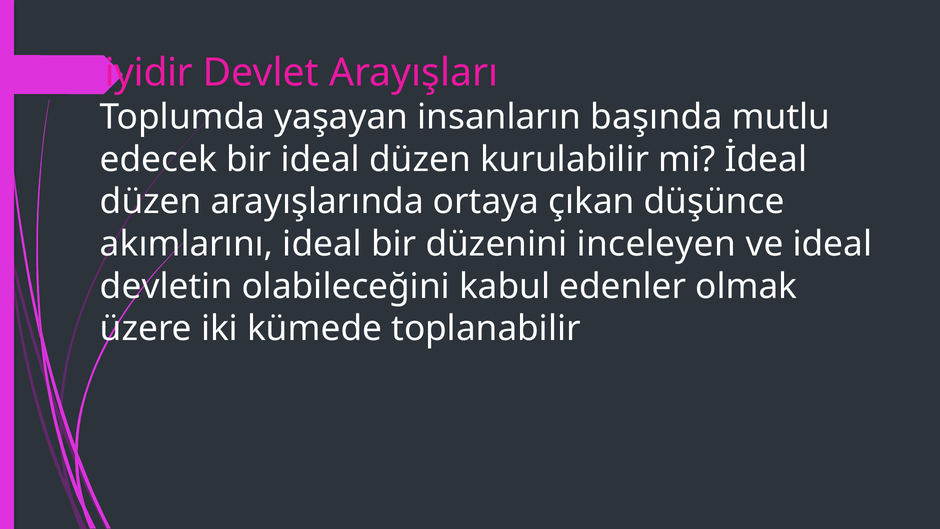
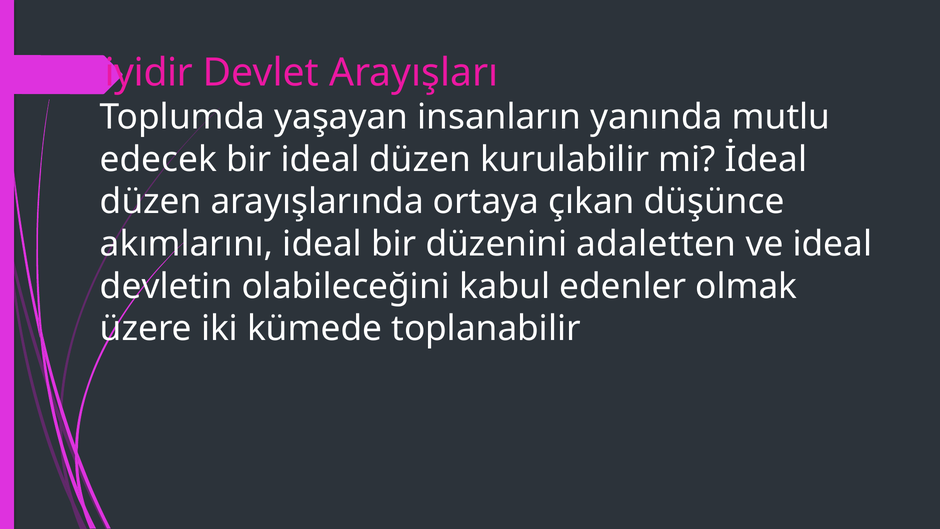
başında: başında -> yanında (656, 117)
inceleyen: inceleyen -> adaletten (656, 244)
